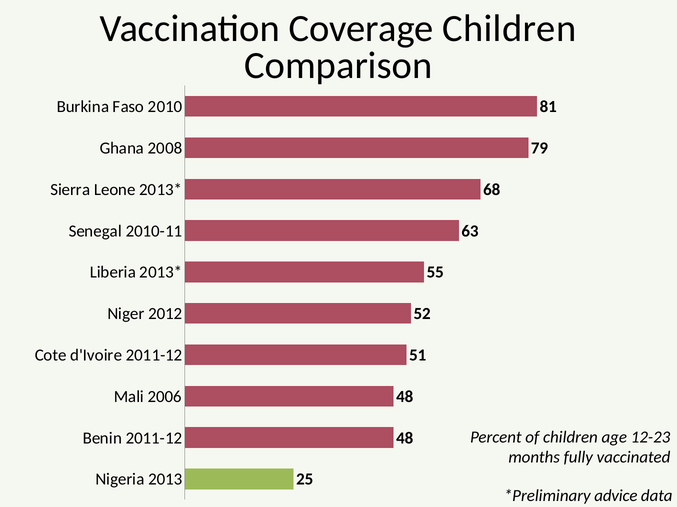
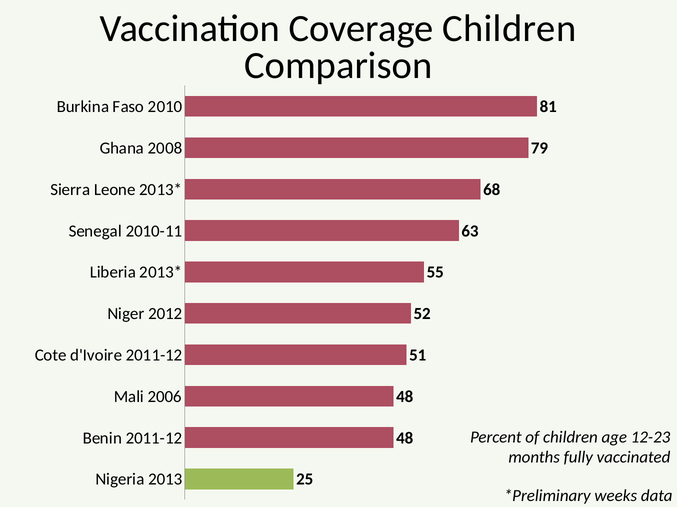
advice: advice -> weeks (616, 496)
